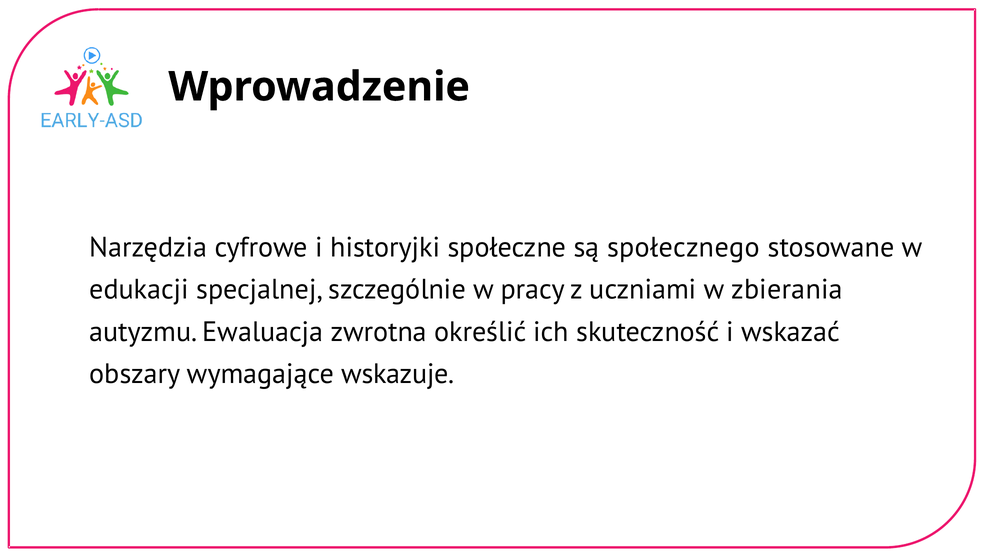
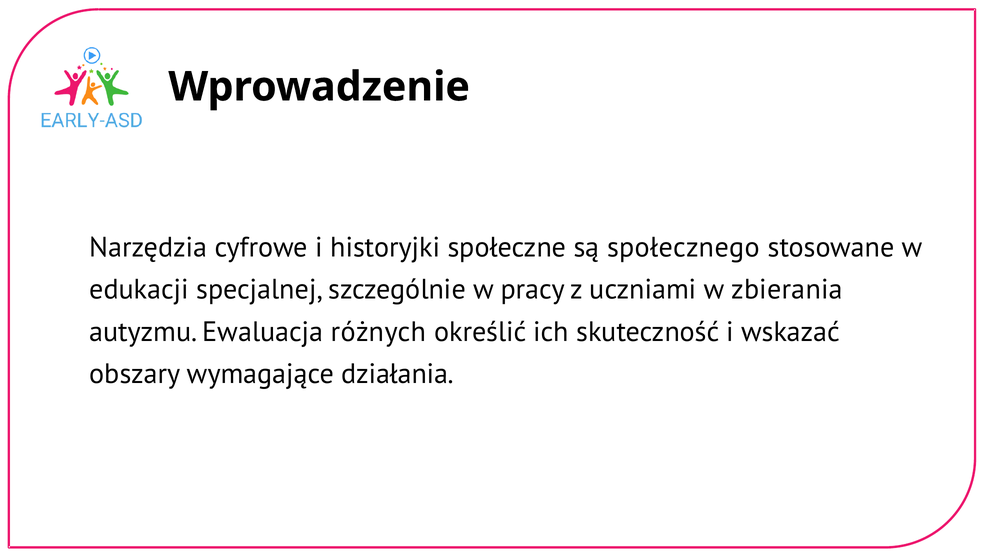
zwrotna: zwrotna -> różnych (379, 332)
wskazuje: wskazuje -> działania (398, 374)
